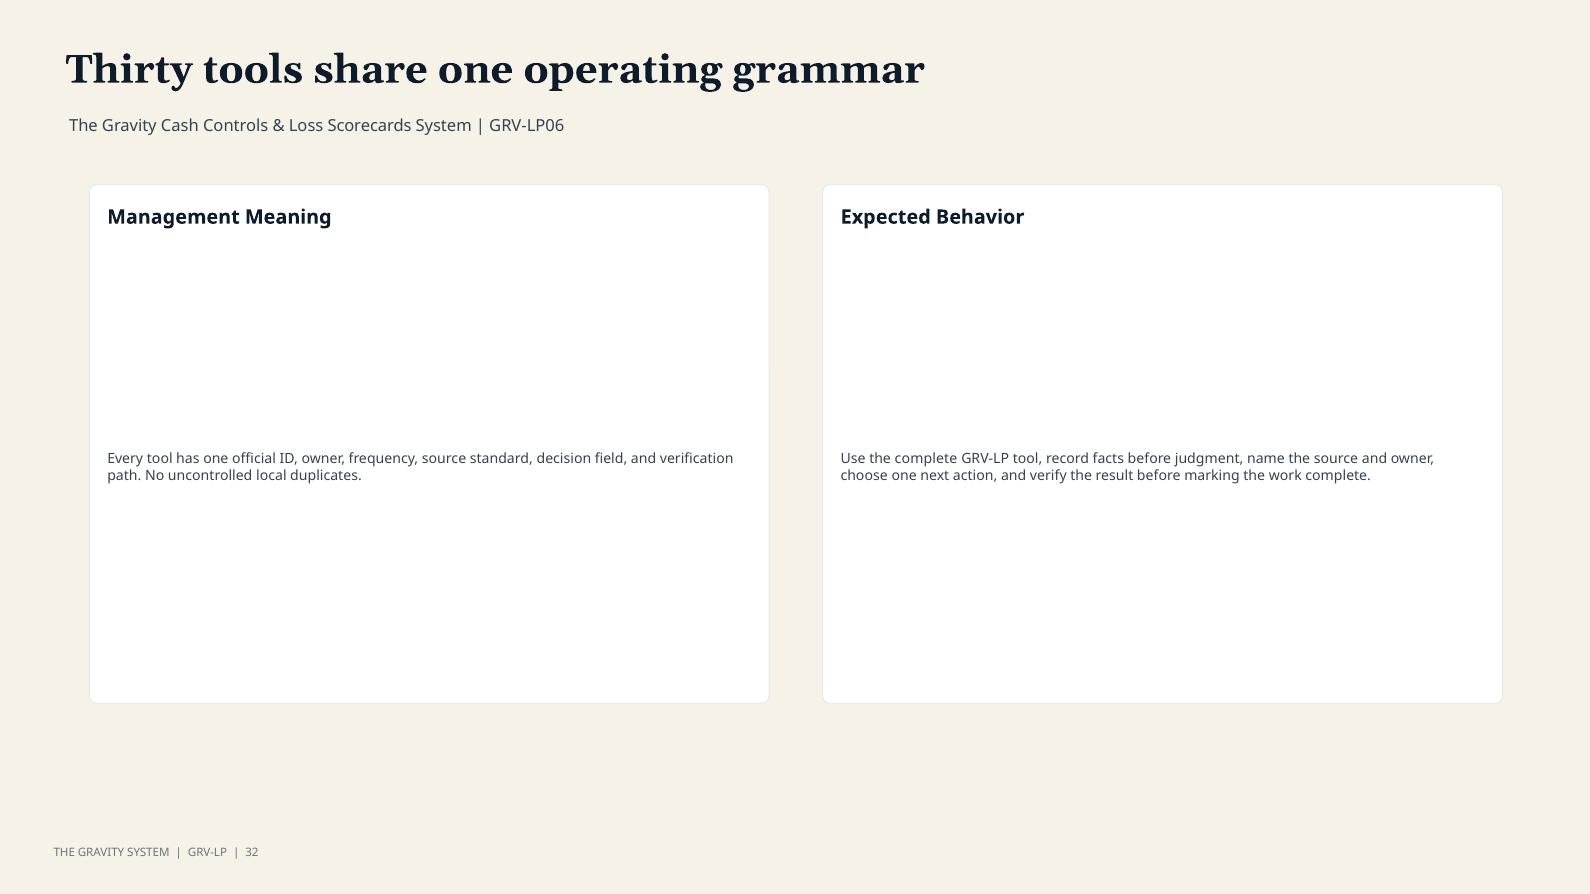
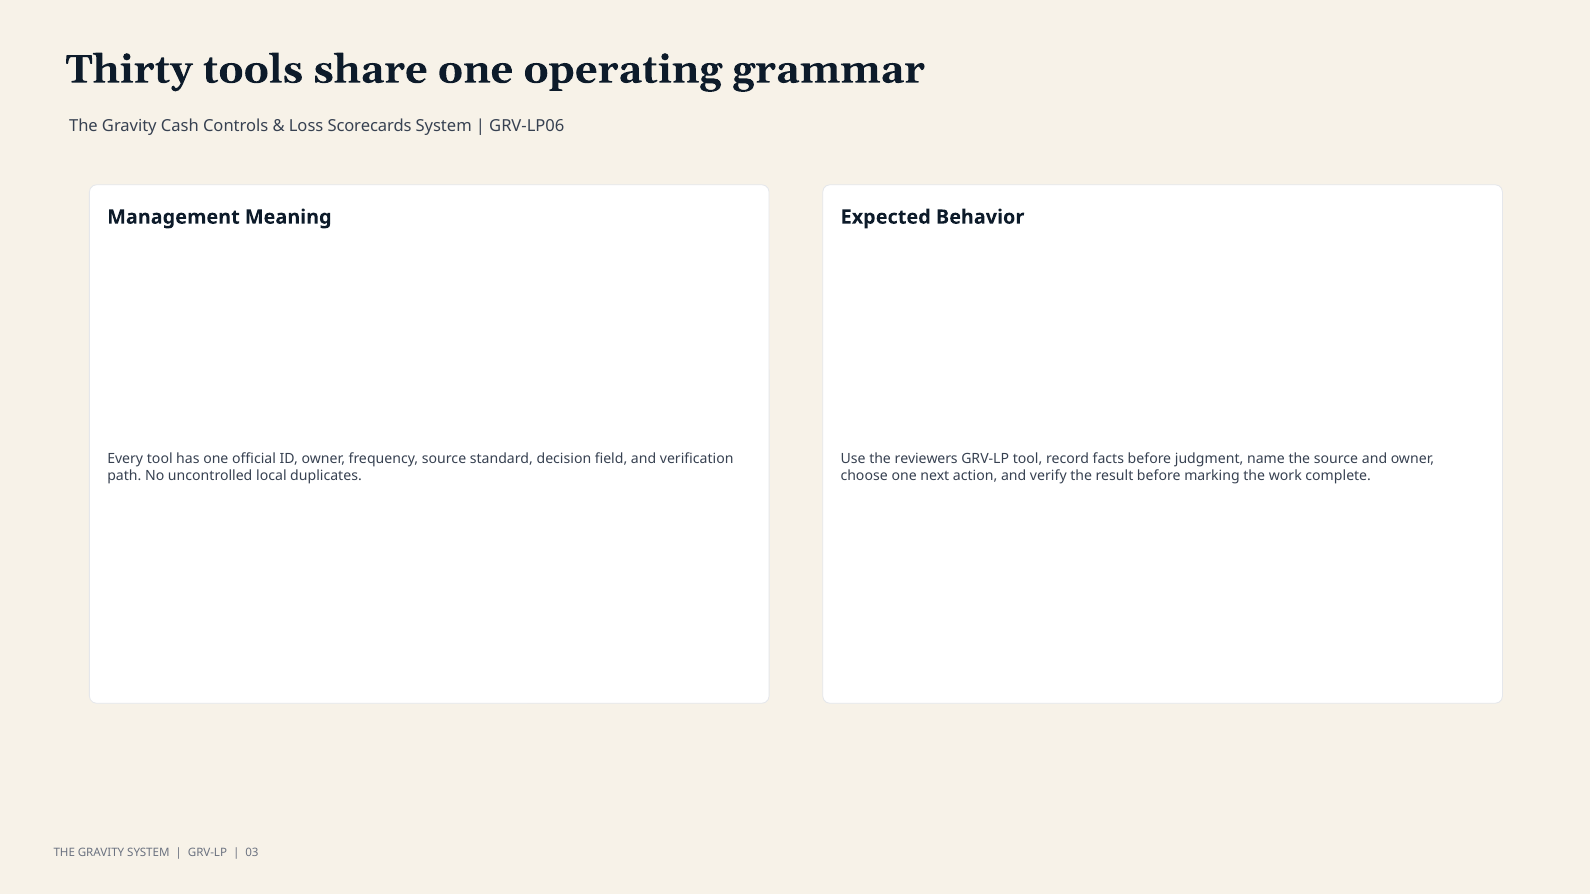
the complete: complete -> reviewers (926, 459)
32: 32 -> 03 (252, 853)
